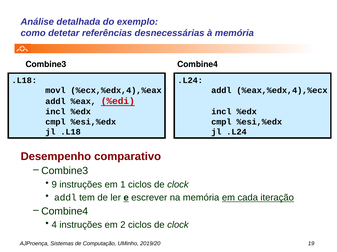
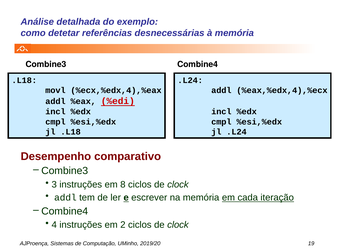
9: 9 -> 3 (54, 185)
1: 1 -> 8 (123, 185)
